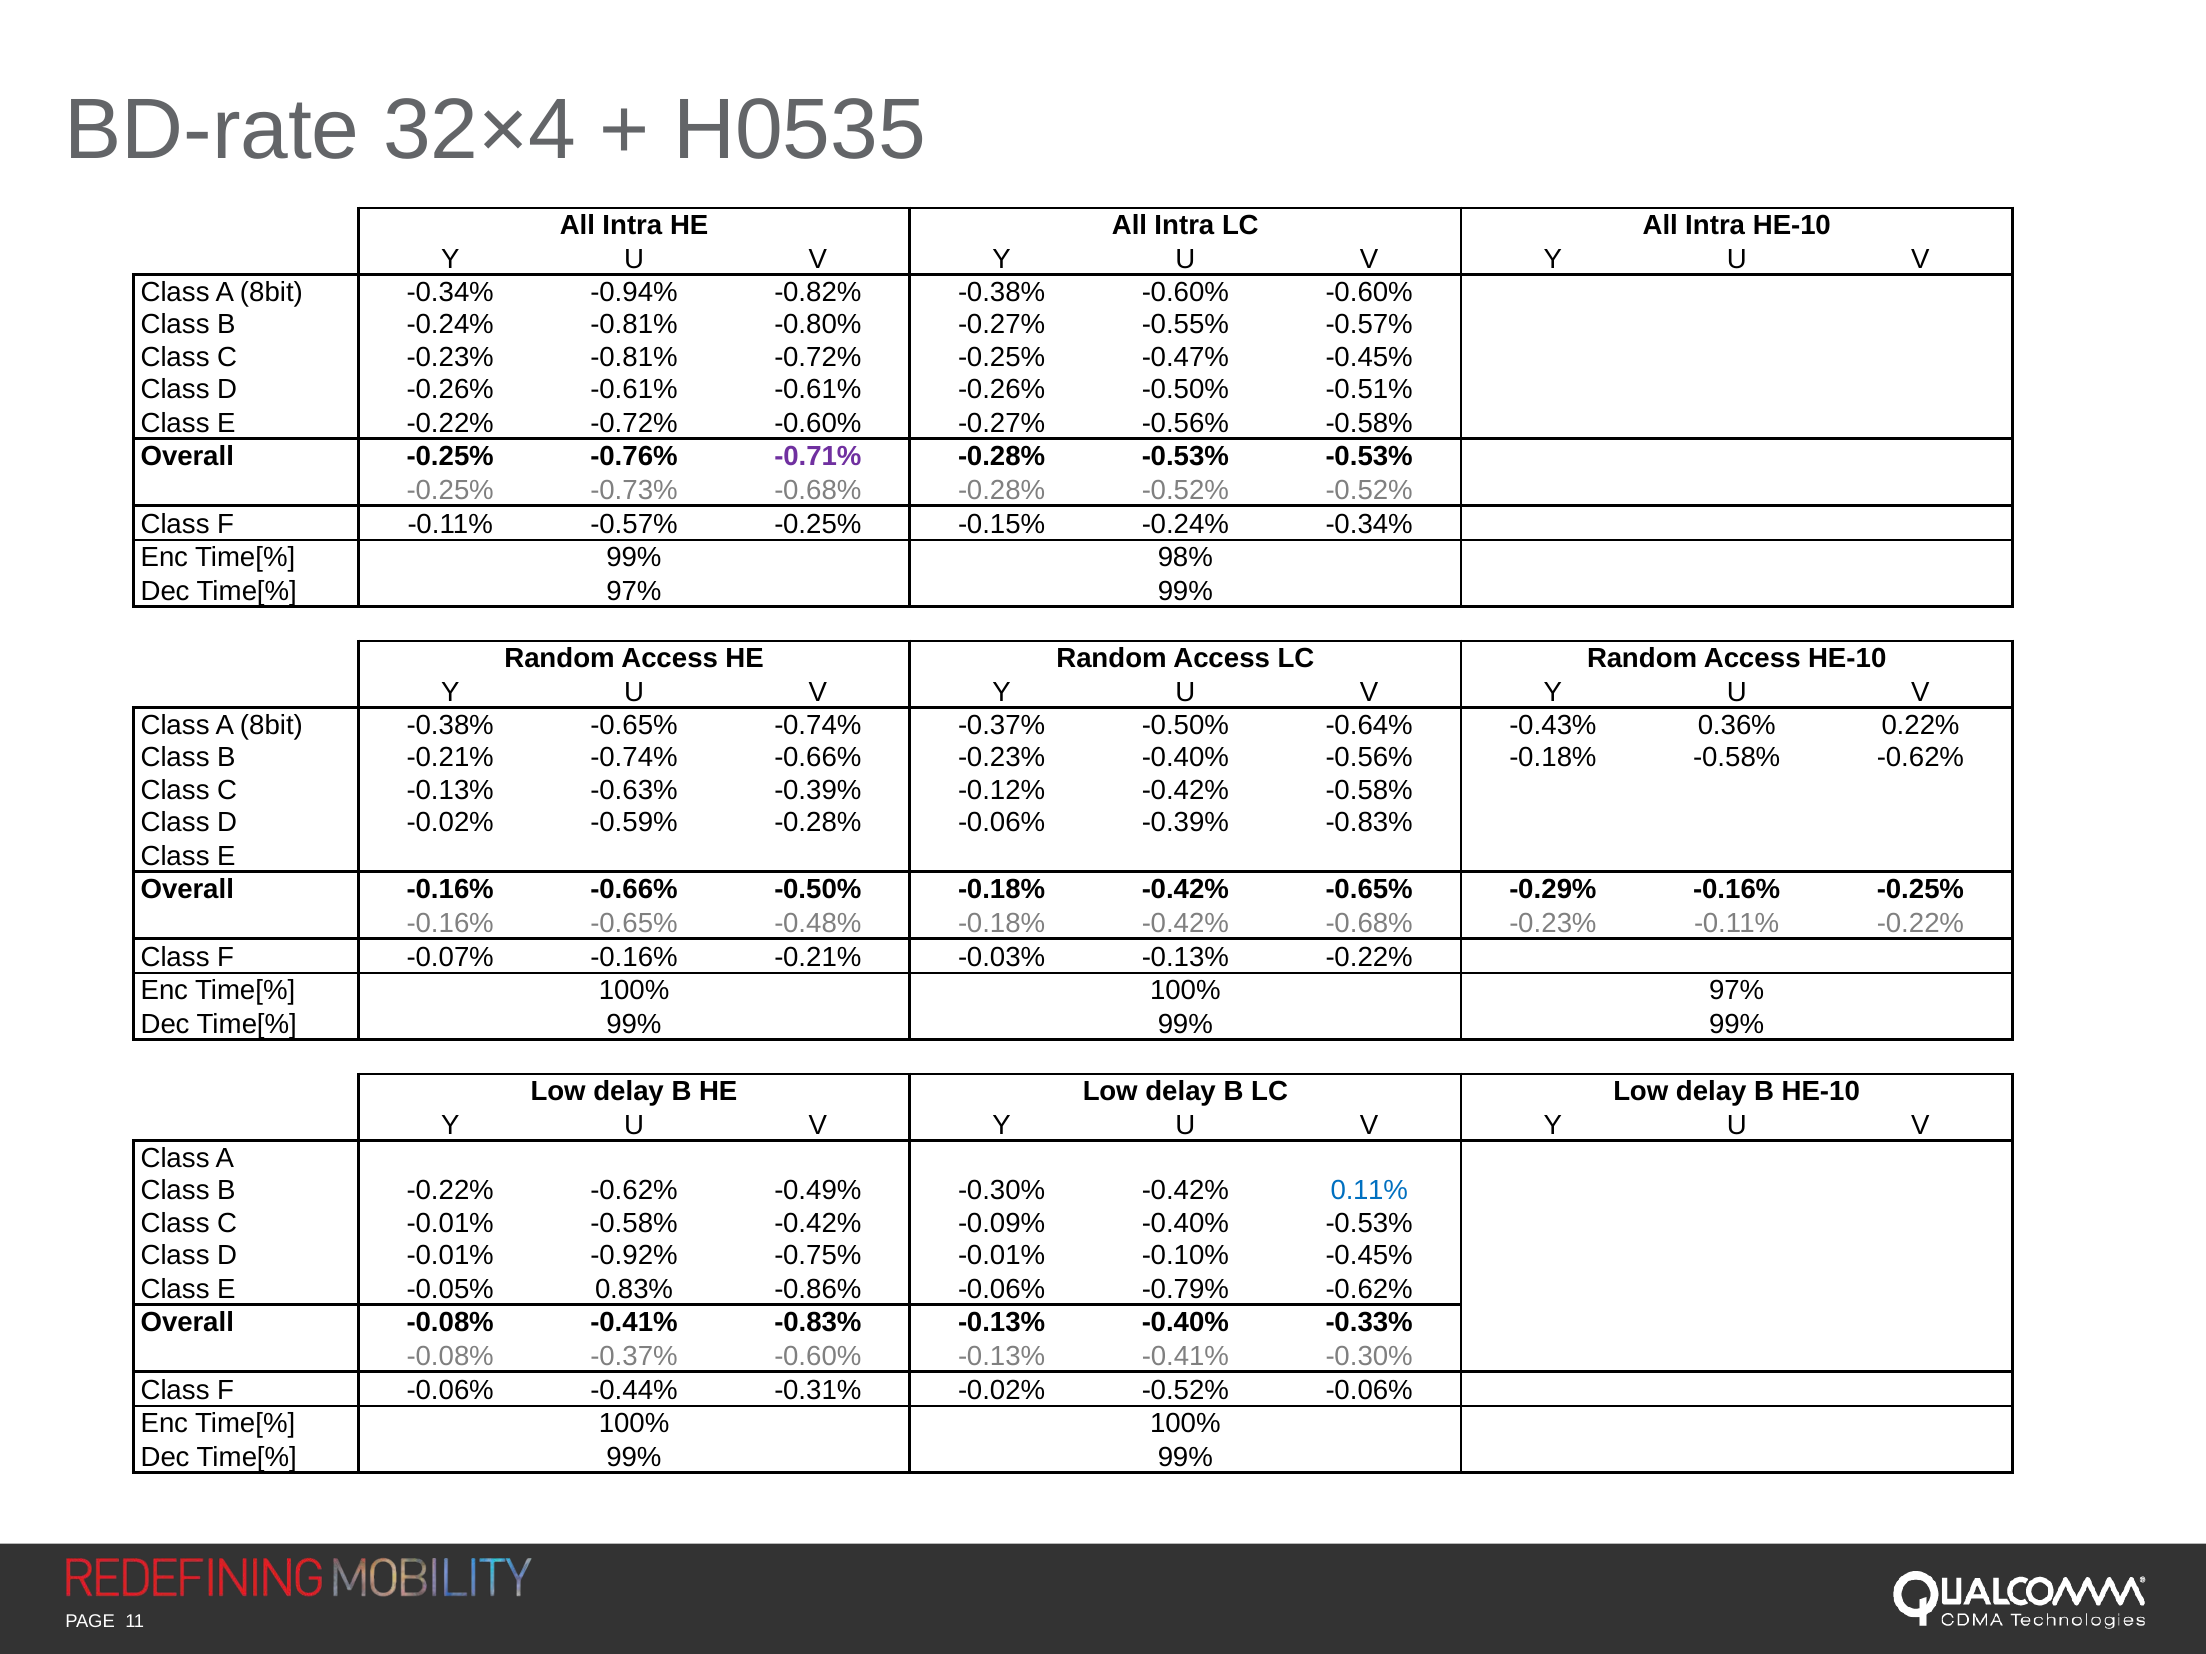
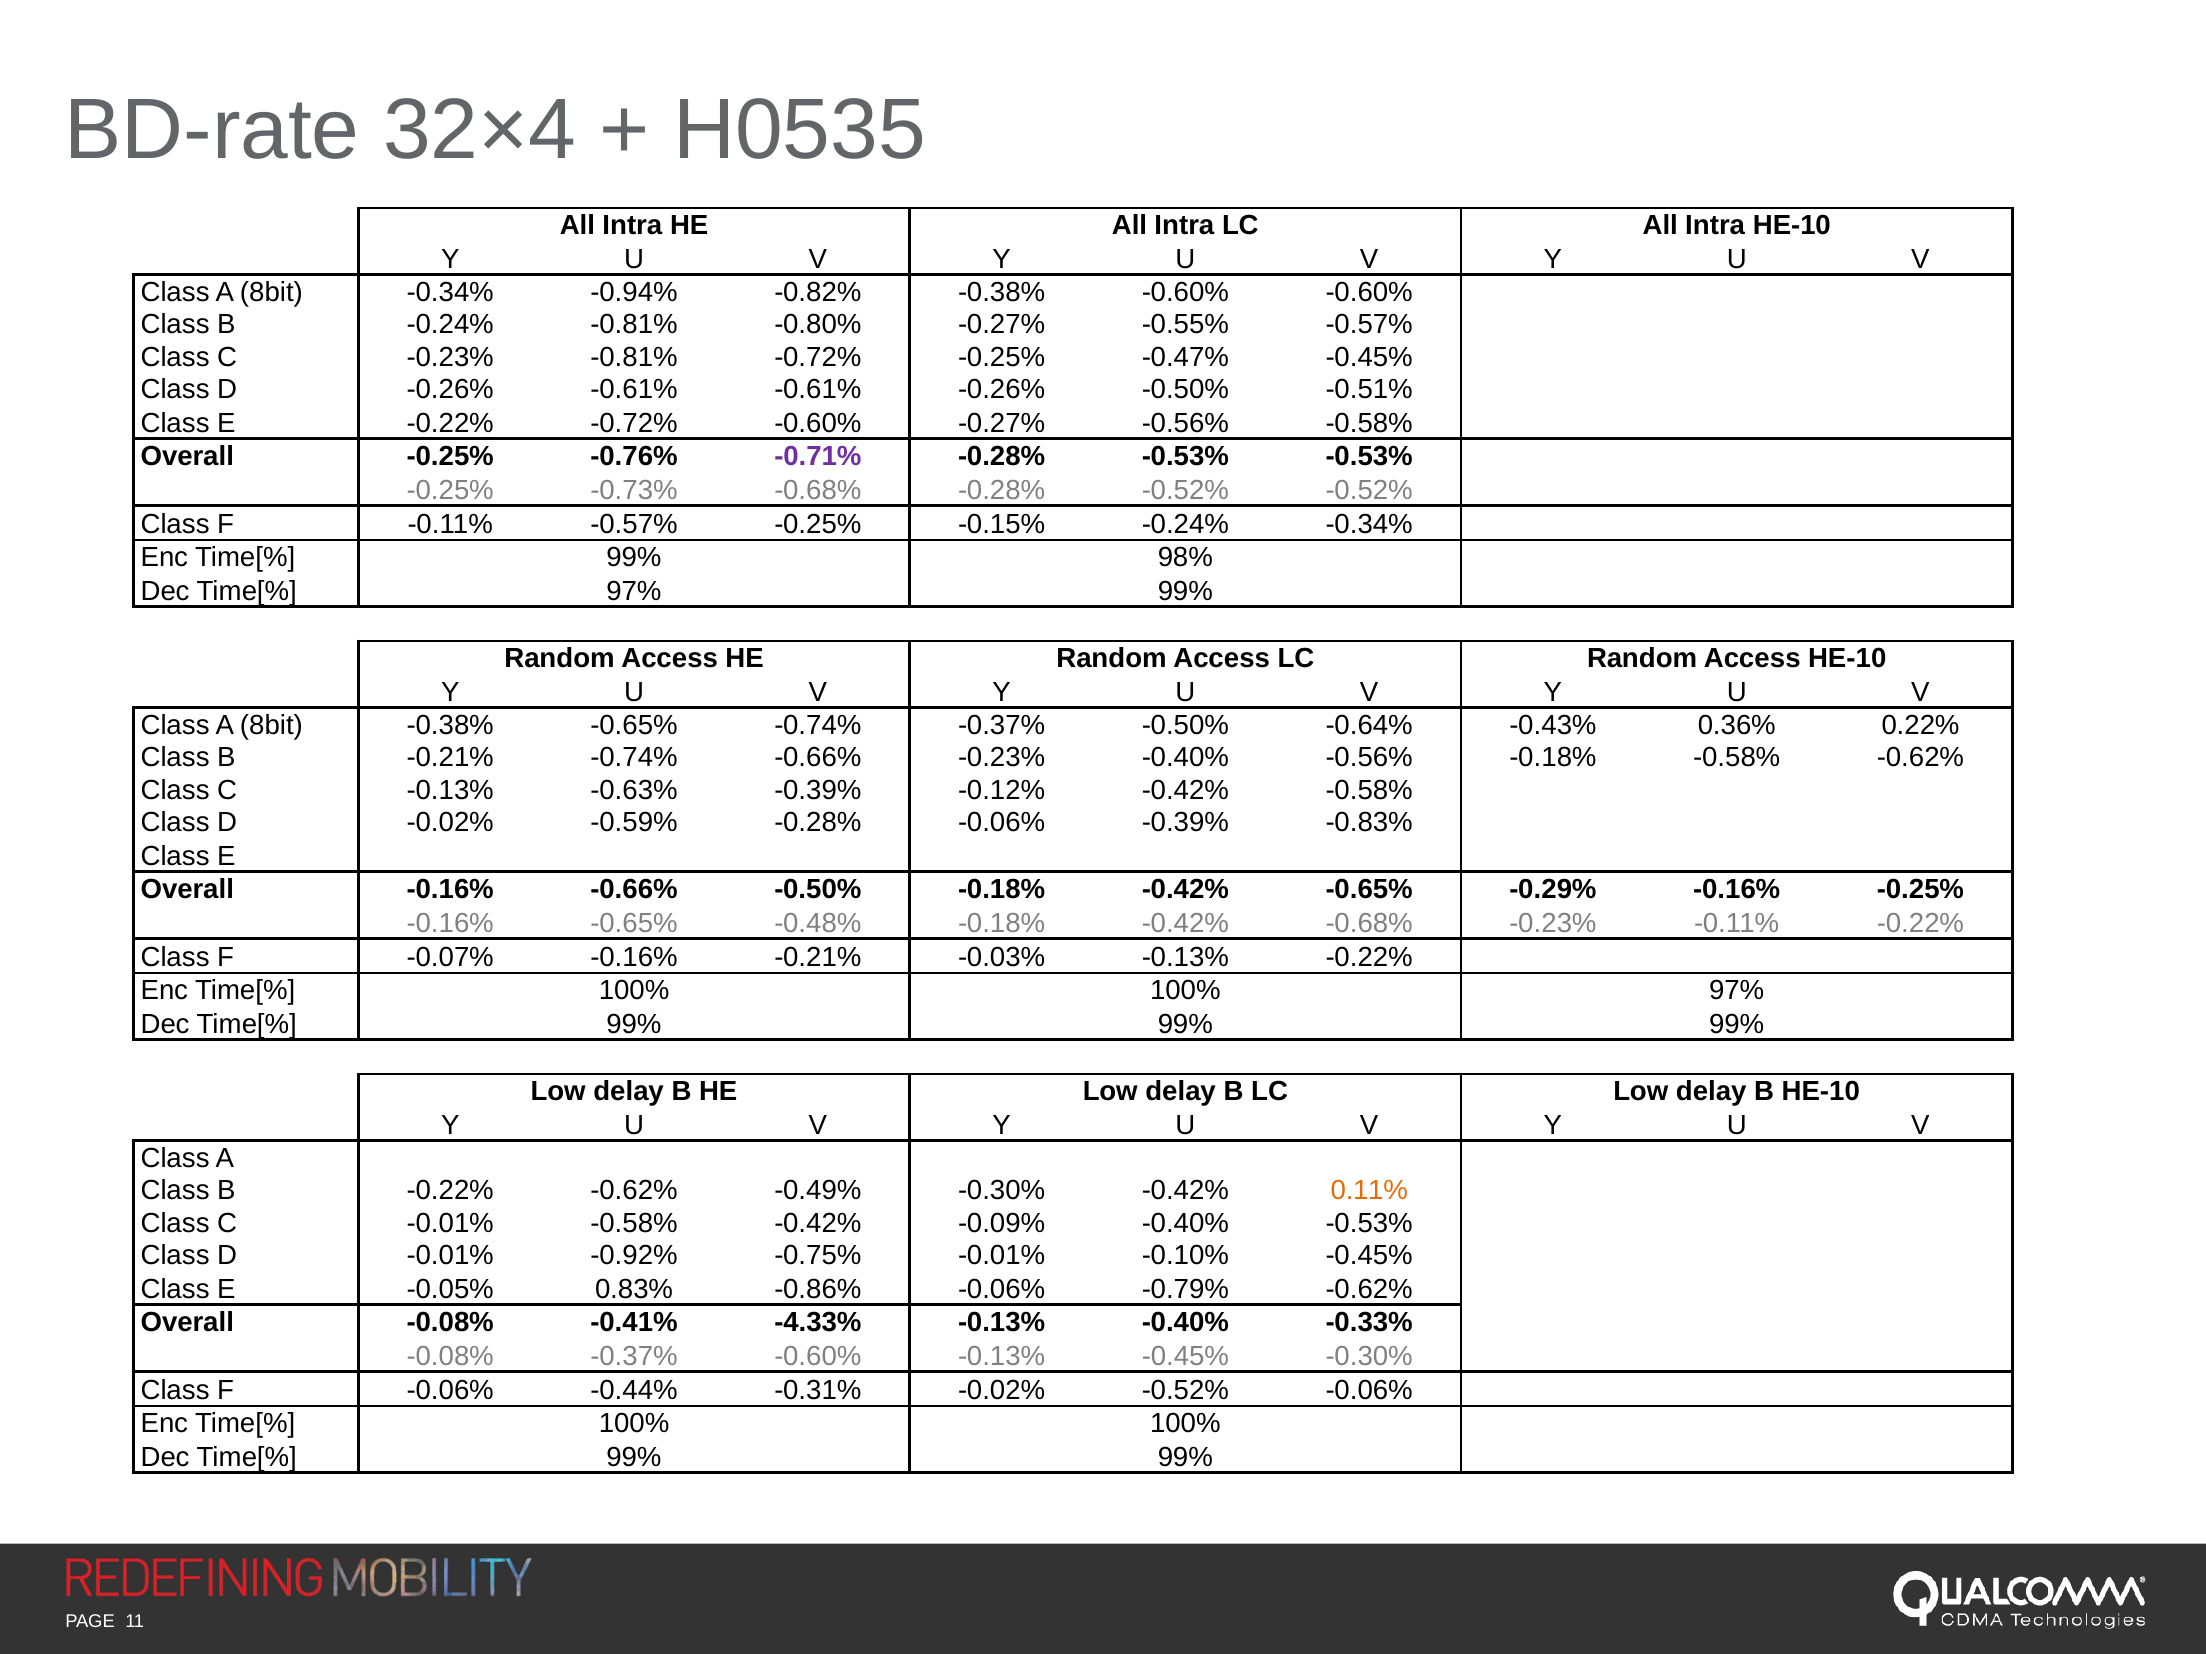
0.11% colour: blue -> orange (1369, 1191)
-0.41% -0.83%: -0.83% -> -4.33% (818, 1322)
-0.13% -0.41%: -0.41% -> -0.45% (1185, 1357)
